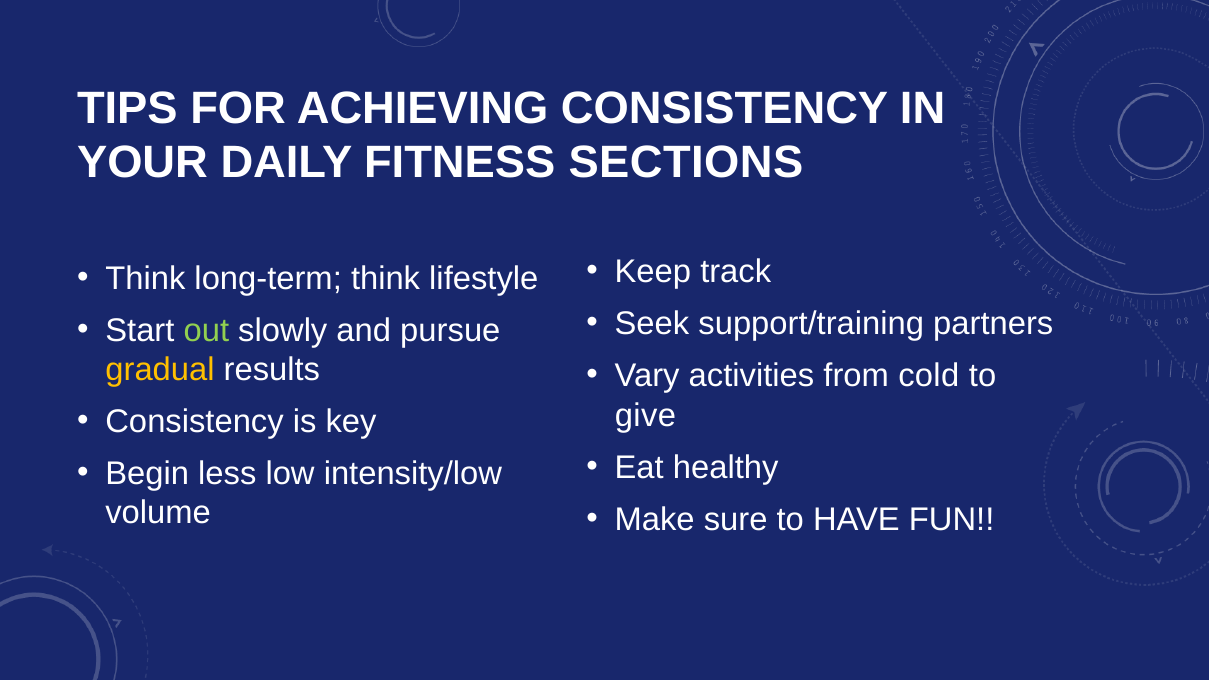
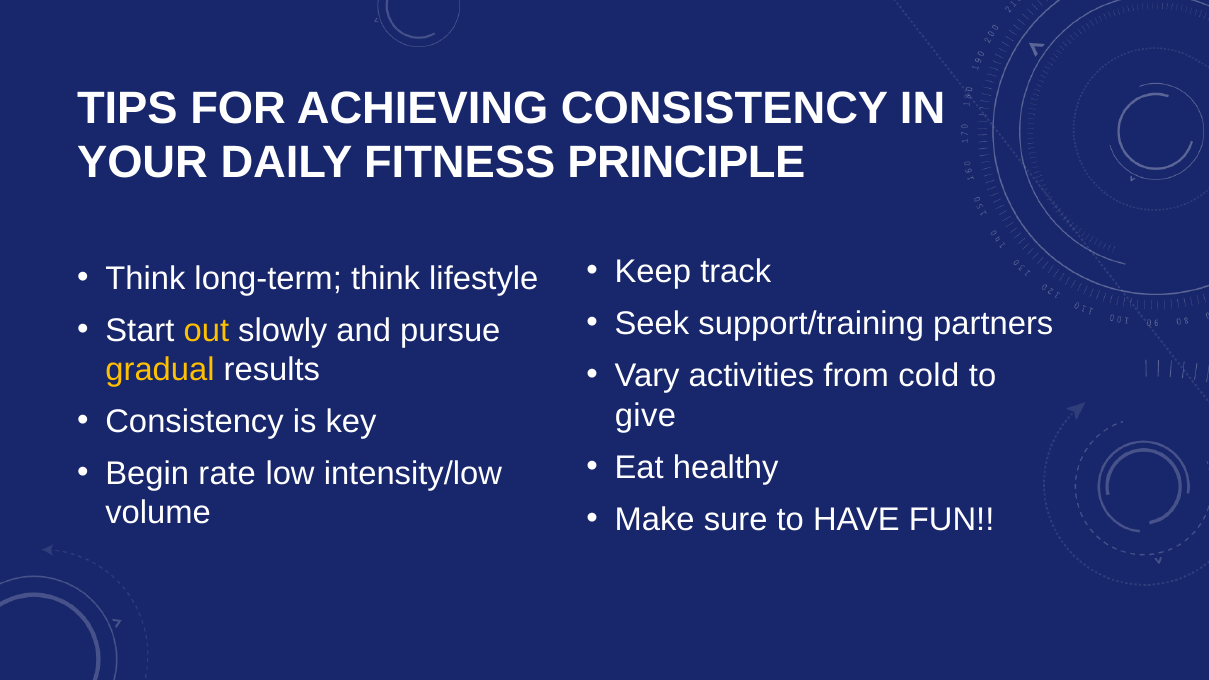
SECTIONS: SECTIONS -> PRINCIPLE (686, 163)
out colour: light green -> yellow (206, 330)
less: less -> rate (227, 474)
